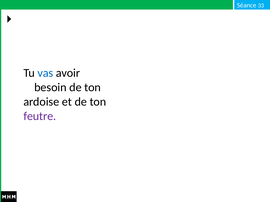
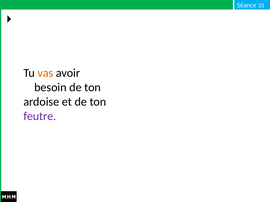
vas colour: blue -> orange (45, 73)
